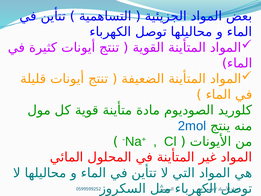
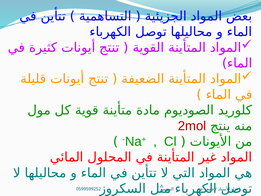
2mol colour: blue -> red (192, 126)
